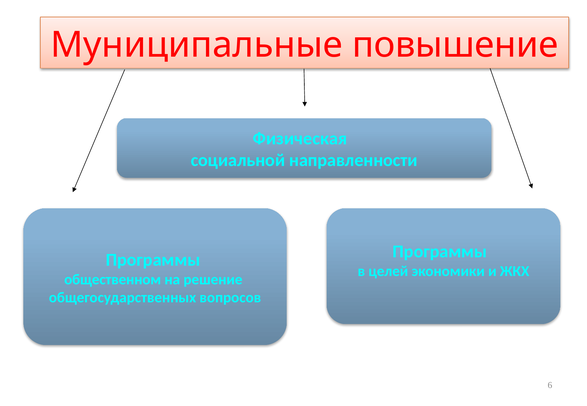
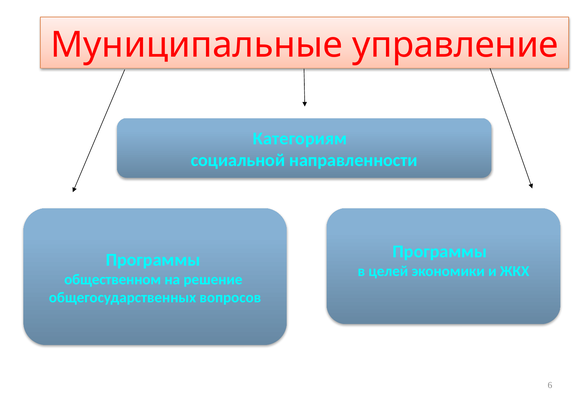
повышение: повышение -> управление (455, 45)
Физическая: Физическая -> Категориям (300, 139)
